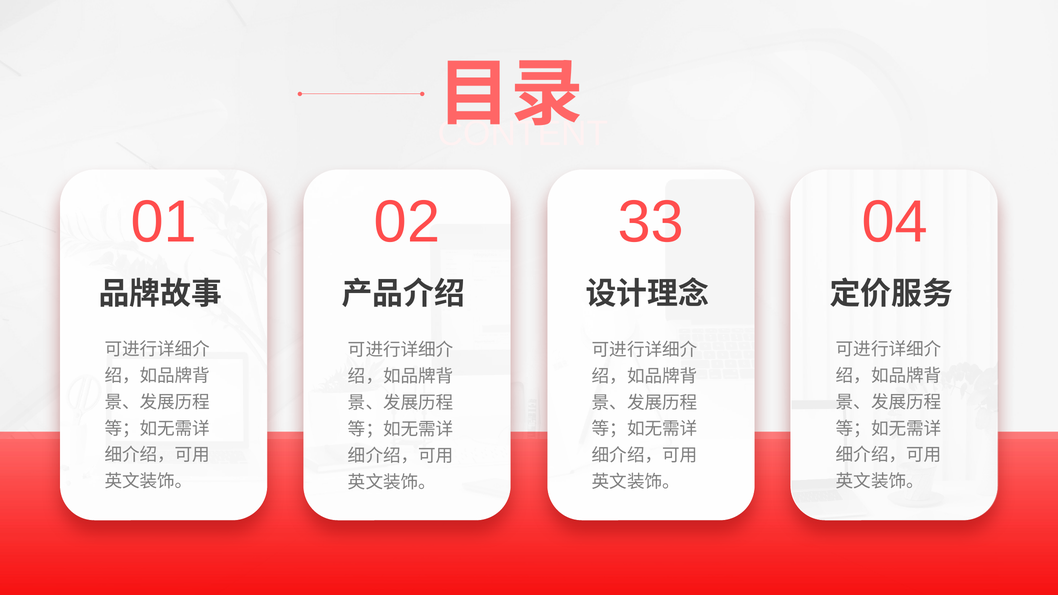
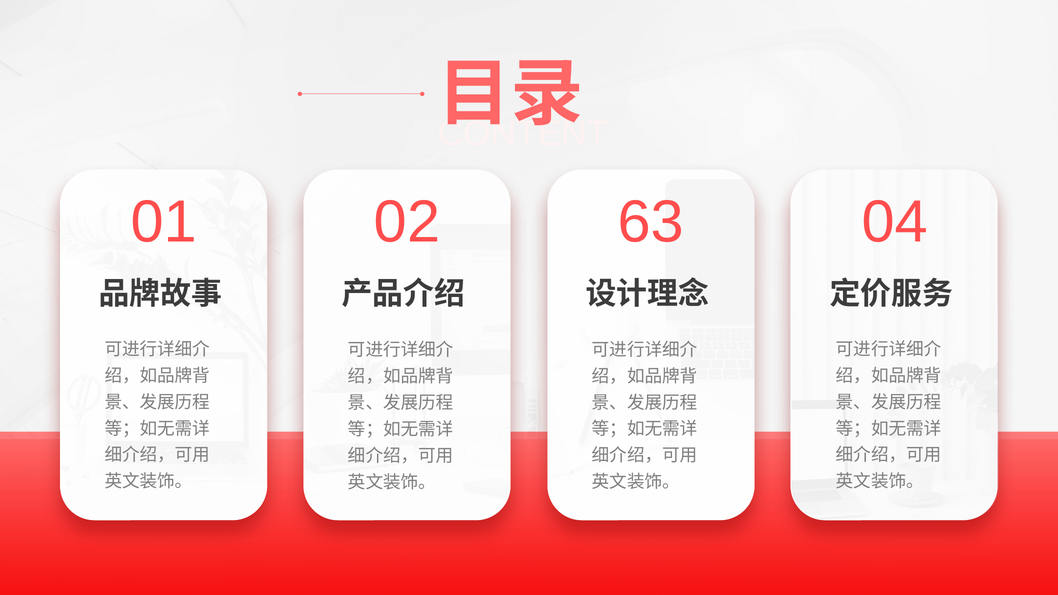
33: 33 -> 63 (651, 222)
